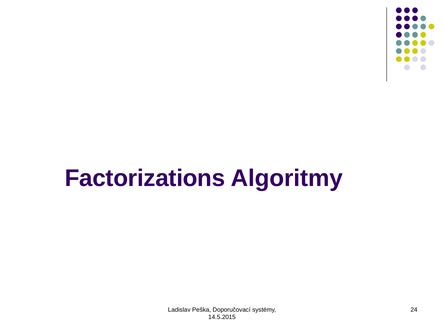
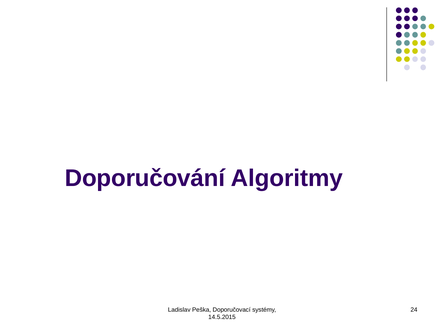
Factorizations: Factorizations -> Doporučování (145, 178)
